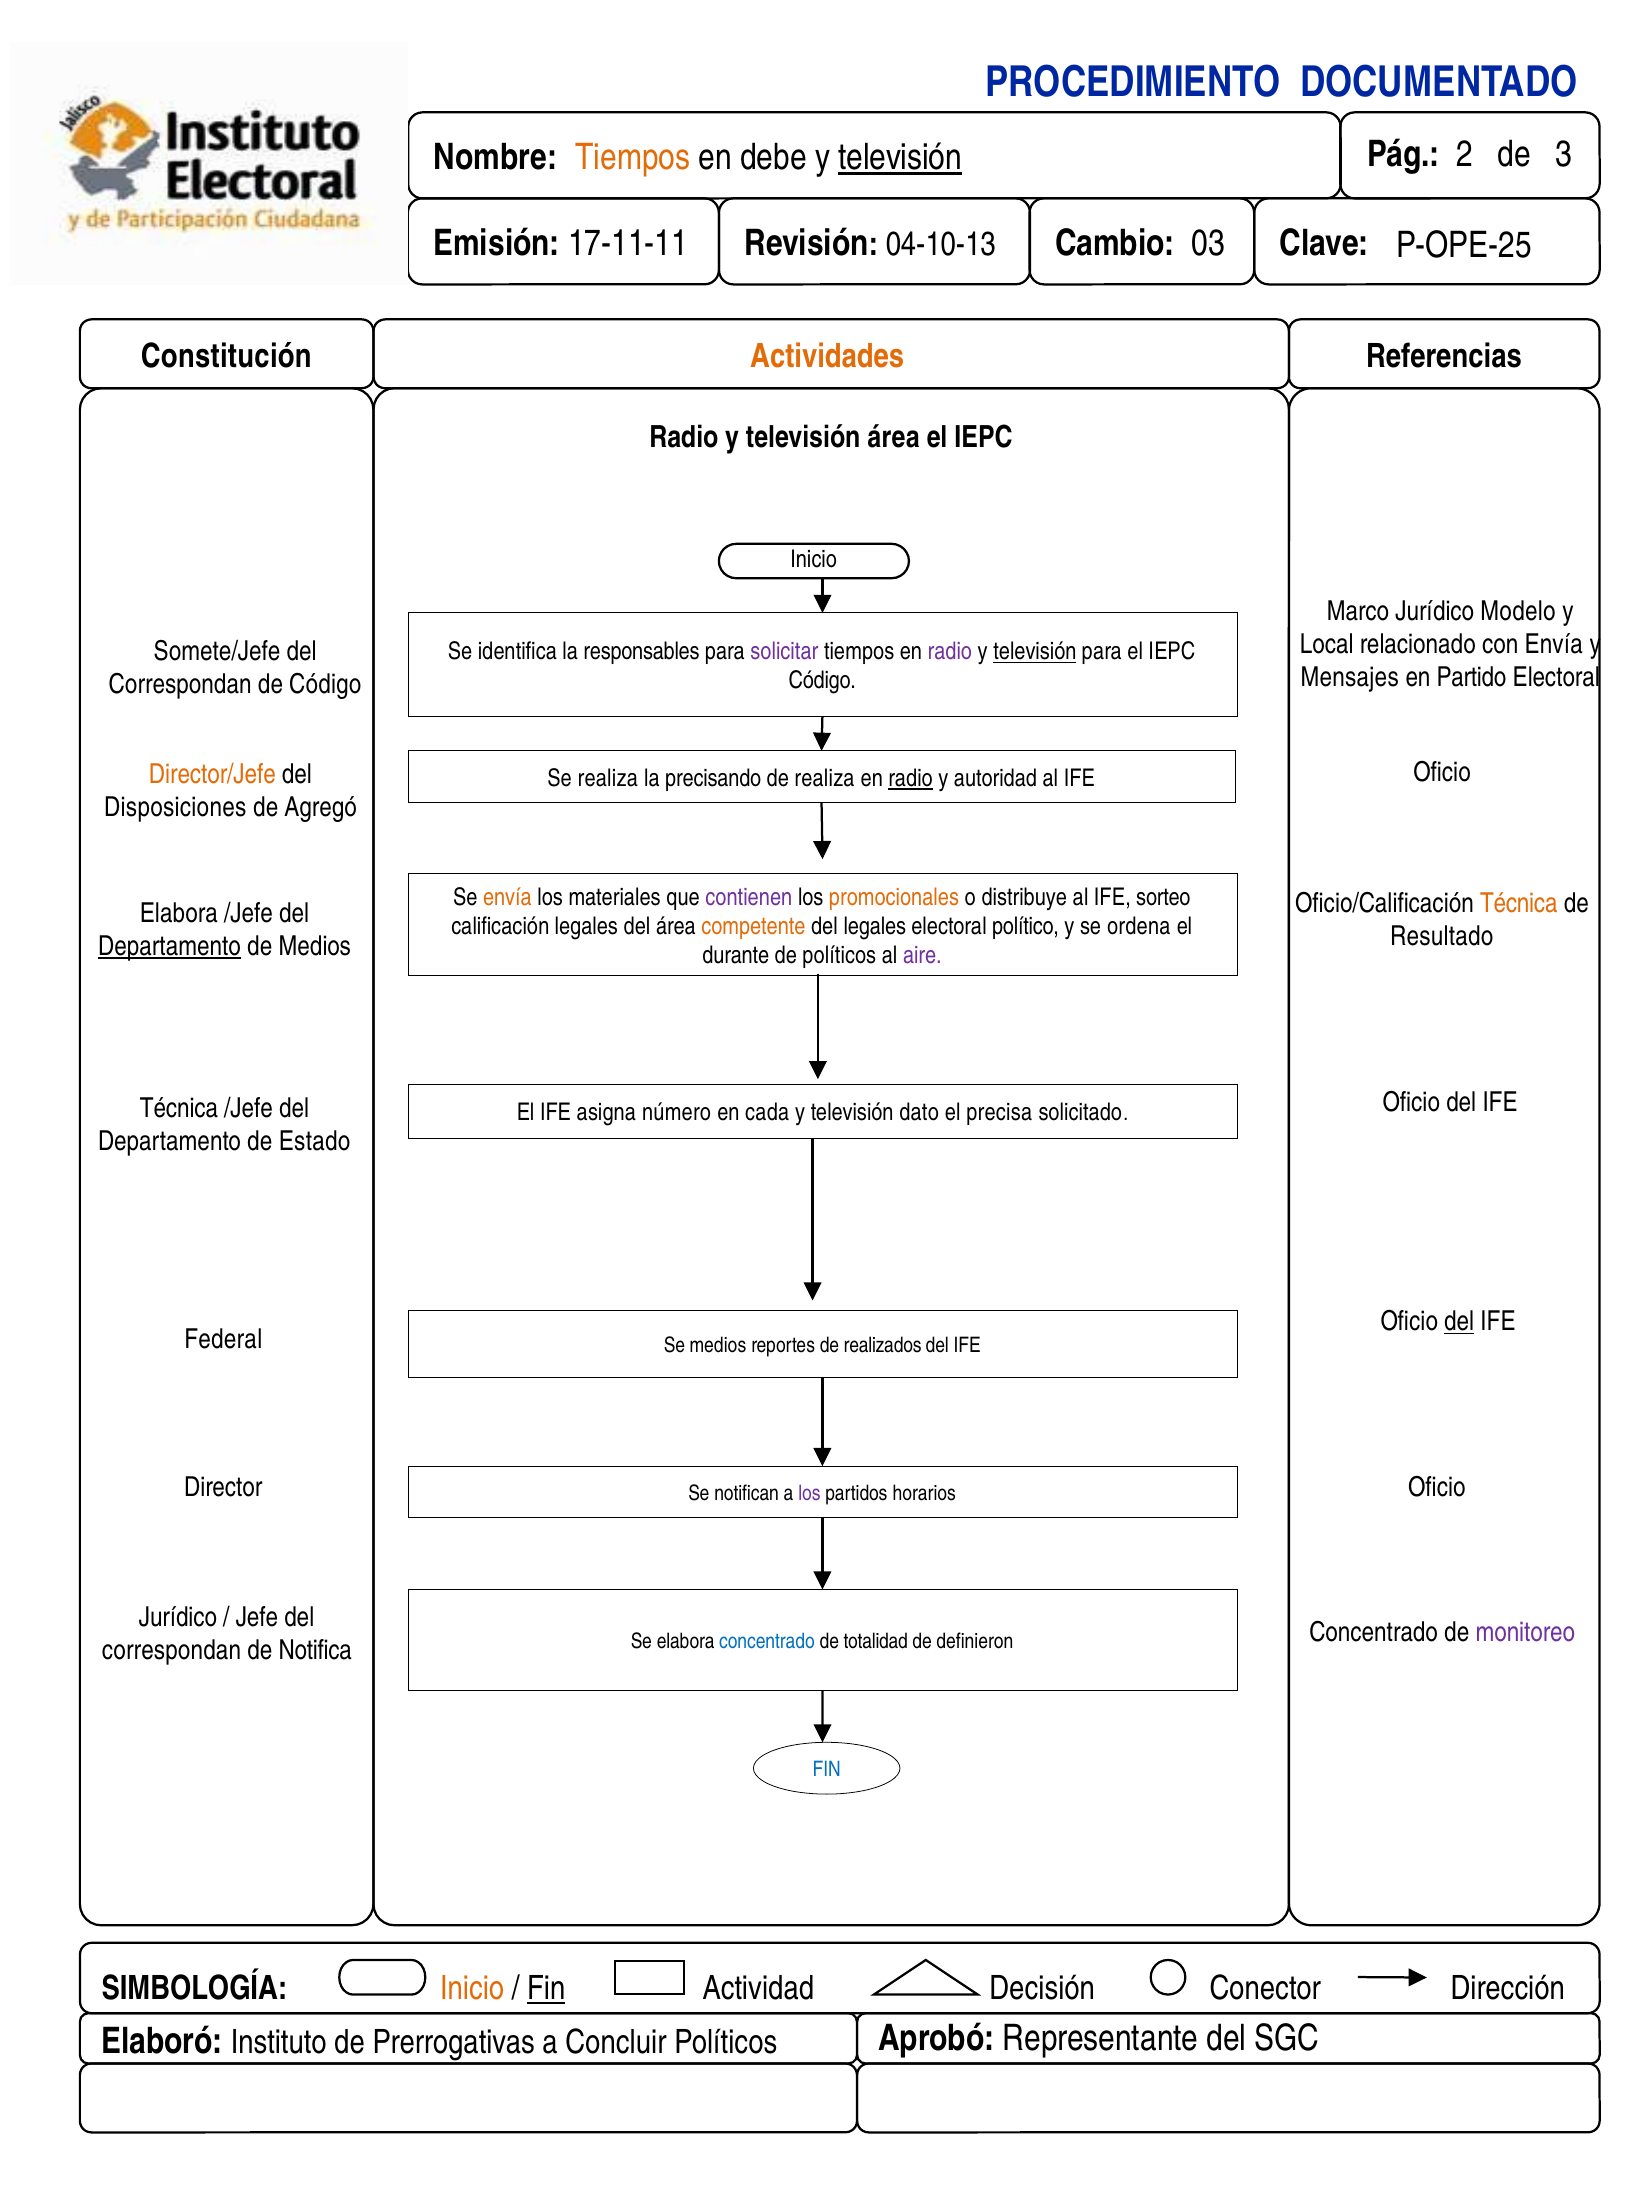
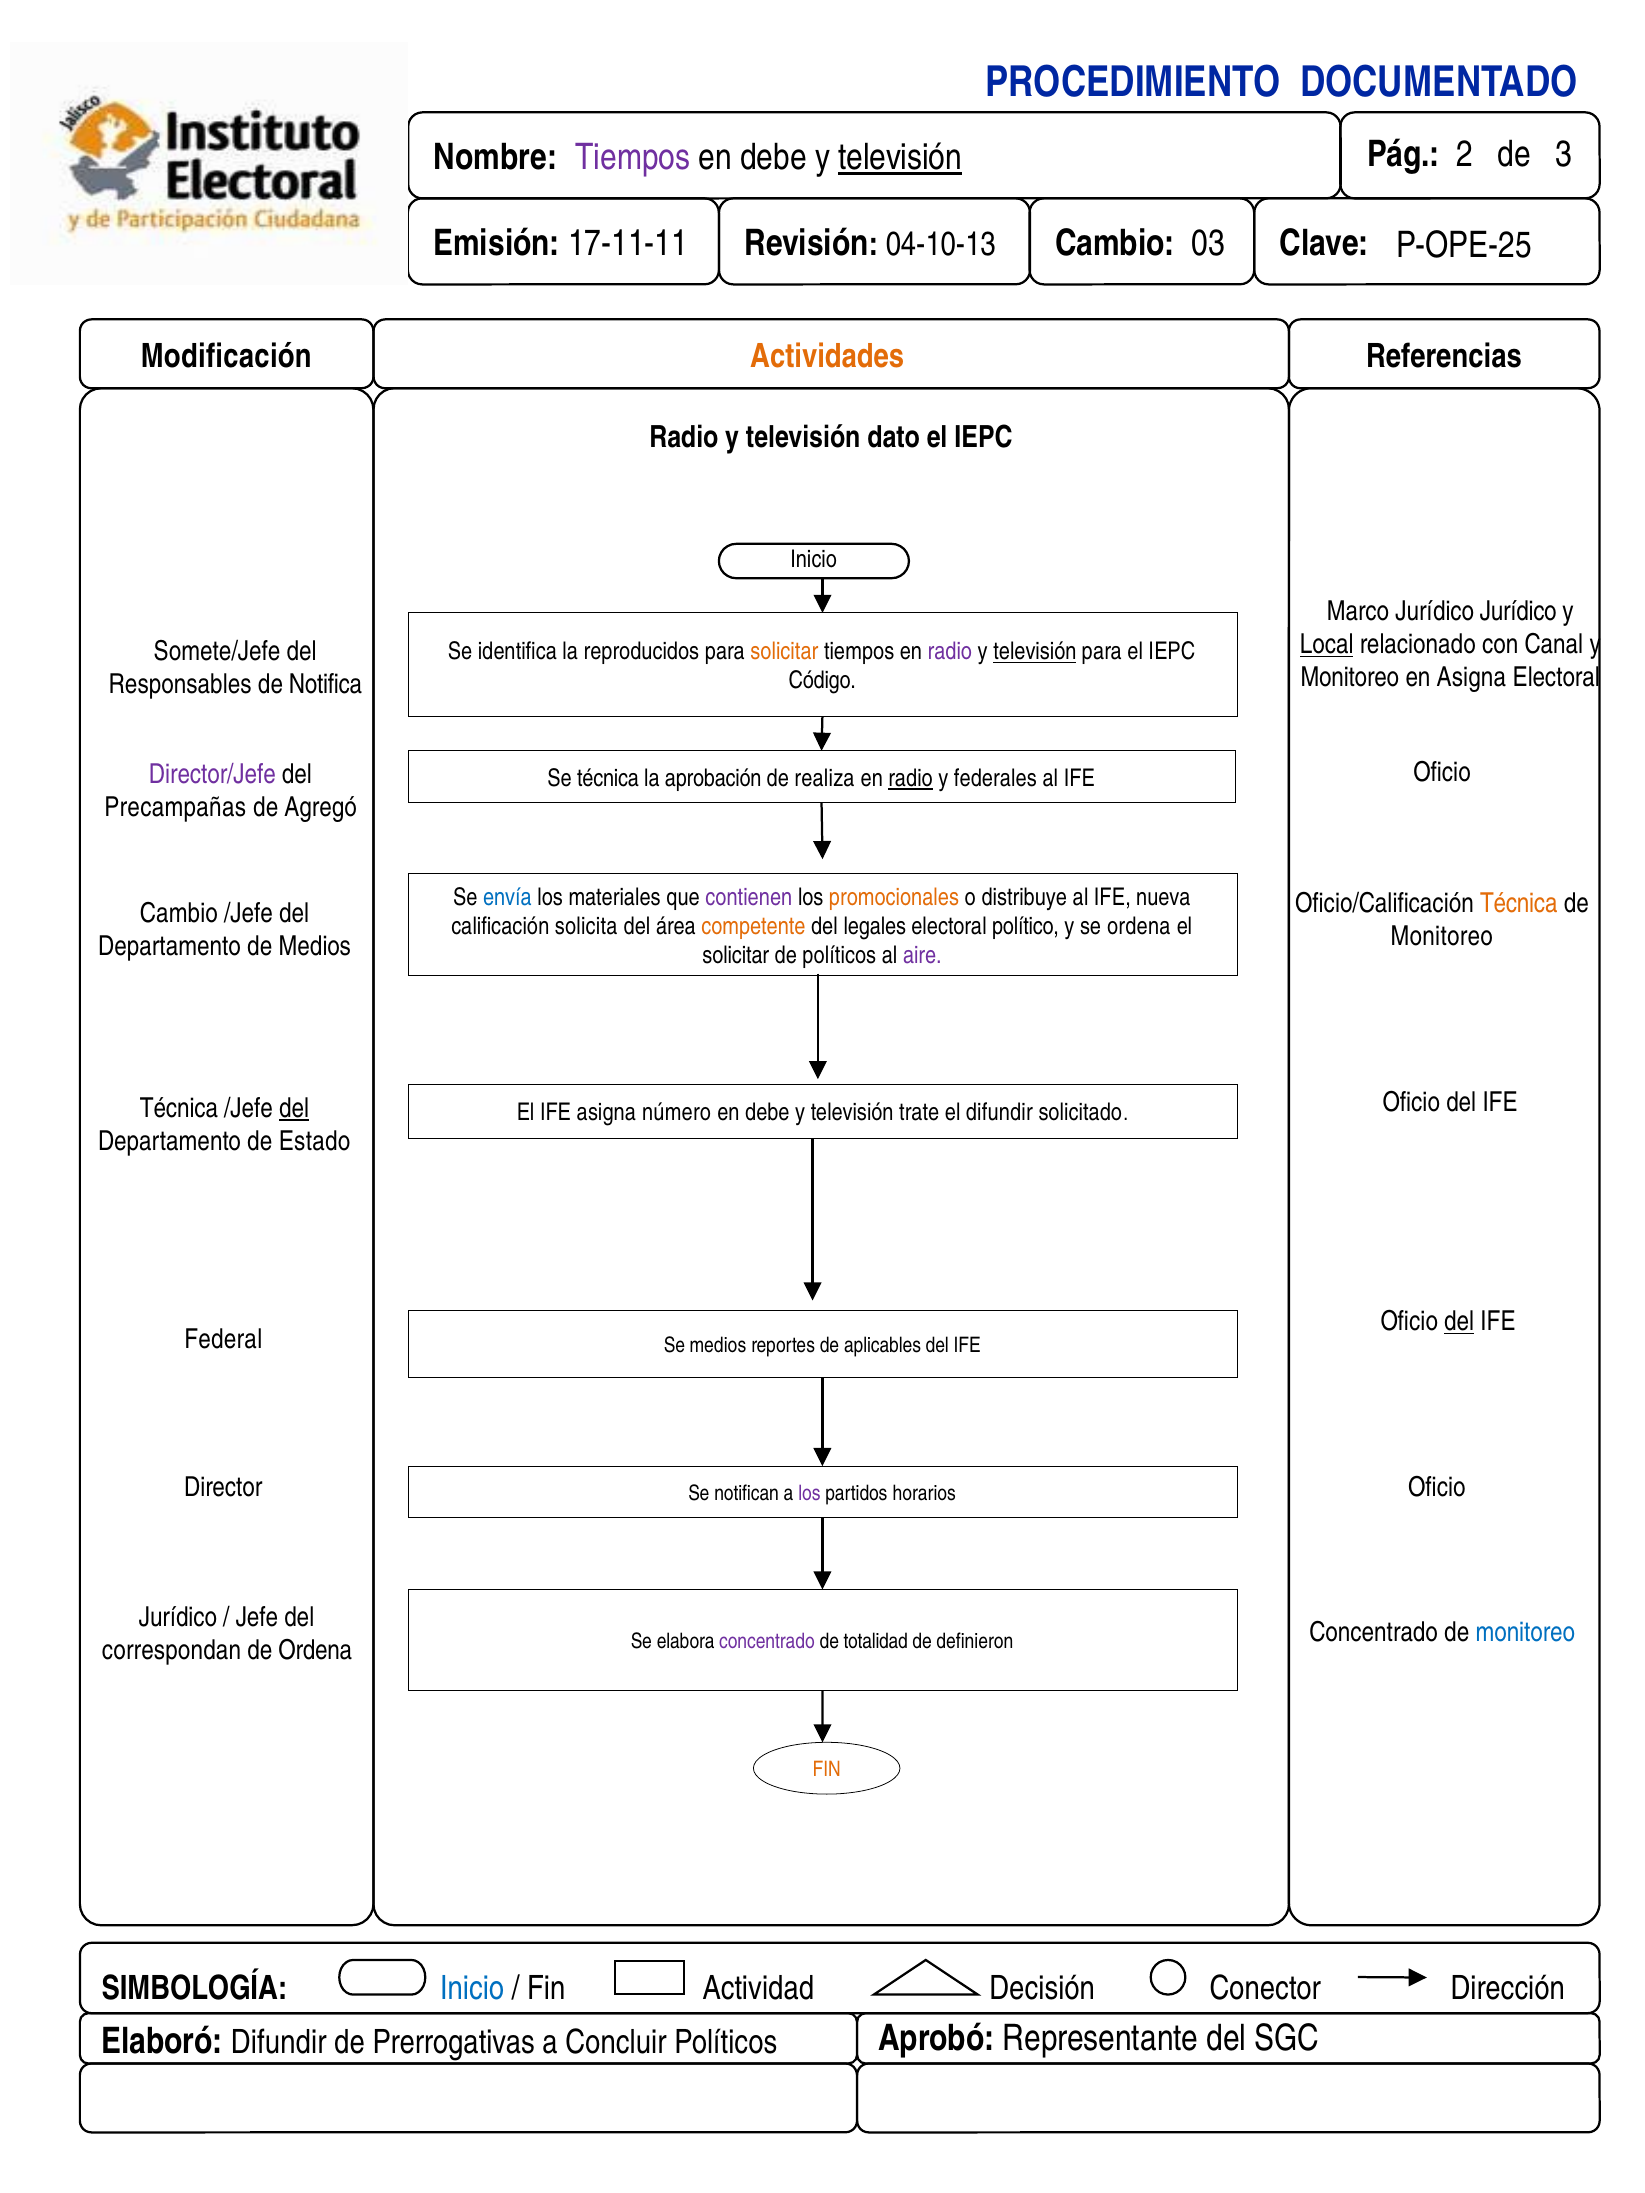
Tiempos colour: orange -> purple (633, 158)
Constitución: Constitución -> Modificación (226, 356)
televisión área: área -> dato (894, 437)
Jurídico Modelo: Modelo -> Jurídico (1518, 612)
Local underline: none -> present (1327, 645)
con Envía: Envía -> Canal (1554, 645)
responsables: responsables -> reproducidos (641, 652)
solicitar colour: purple -> orange (784, 652)
Mensajes: Mensajes -> Monitoreo (1350, 678)
en Partido: Partido -> Asigna (1471, 678)
Correspondan: Correspondan -> Responsables (180, 685)
de Código: Código -> Notifica (326, 685)
Director/Jefe colour: orange -> purple (212, 774)
Se realiza: realiza -> técnica (608, 779)
precisando: precisando -> aprobación (713, 779)
autoridad: autoridad -> federales (995, 779)
Disposiciones: Disposiciones -> Precampañas (175, 807)
envía colour: orange -> blue (507, 897)
sorteo: sorteo -> nueva (1163, 897)
Elabora: Elabora -> Cambio (179, 913)
calificación legales: legales -> solicita (586, 927)
Resultado: Resultado -> Monitoreo (1442, 936)
Departamento underline: present -> none (170, 946)
durante: durante -> solicitar (736, 956)
del underline: none -> present (294, 1108)
cada: cada -> debe (767, 1113)
dato: dato -> trate (919, 1113)
el precisa: precisa -> difundir (999, 1113)
realizados: realizados -> aplicables (883, 1346)
monitoreo colour: purple -> blue (1525, 1633)
concentrado colour: blue -> purple (767, 1642)
de Notifica: Notifica -> Ordena (315, 1651)
FIN colour: blue -> orange (827, 1770)
Inicio colour: orange -> blue (472, 1989)
Fin underline: present -> none (546, 1989)
Instituto: Instituto -> Difundir (279, 2042)
